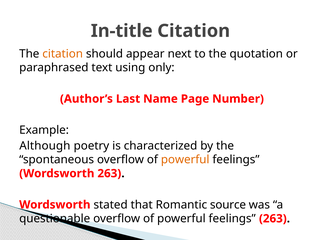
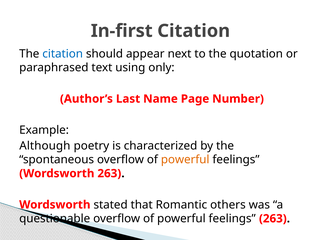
In-title: In-title -> In-first (122, 31)
citation colour: orange -> blue (63, 54)
source: source -> others (228, 205)
